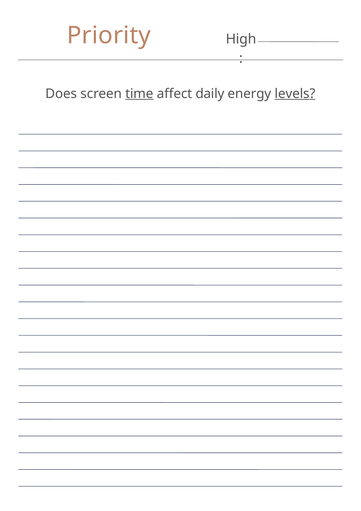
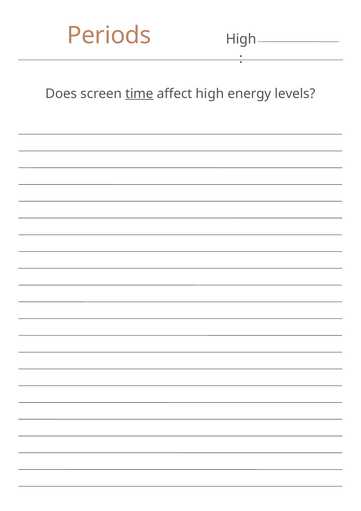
Priority: Priority -> Periods (109, 35)
affect daily: daily -> high (210, 94)
levels underline: present -> none (295, 94)
